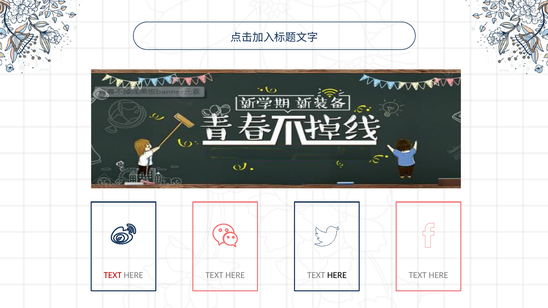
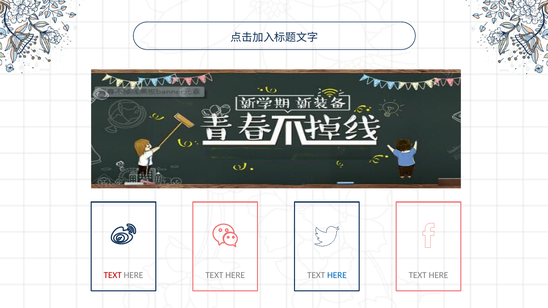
HERE colour: black -> blue (337, 275)
